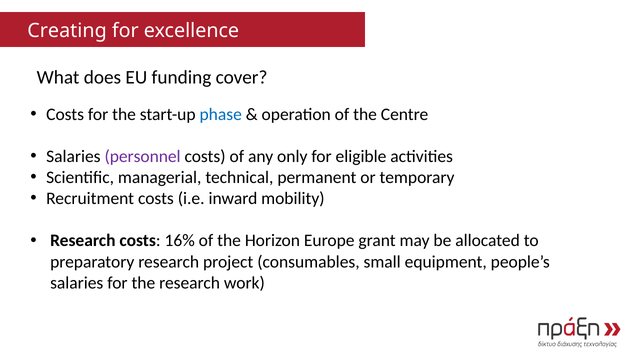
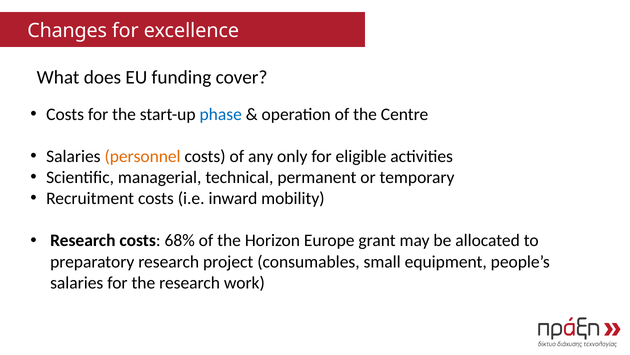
Creating: Creating -> Changes (67, 31)
personnel colour: purple -> orange (143, 156)
16%: 16% -> 68% (180, 240)
